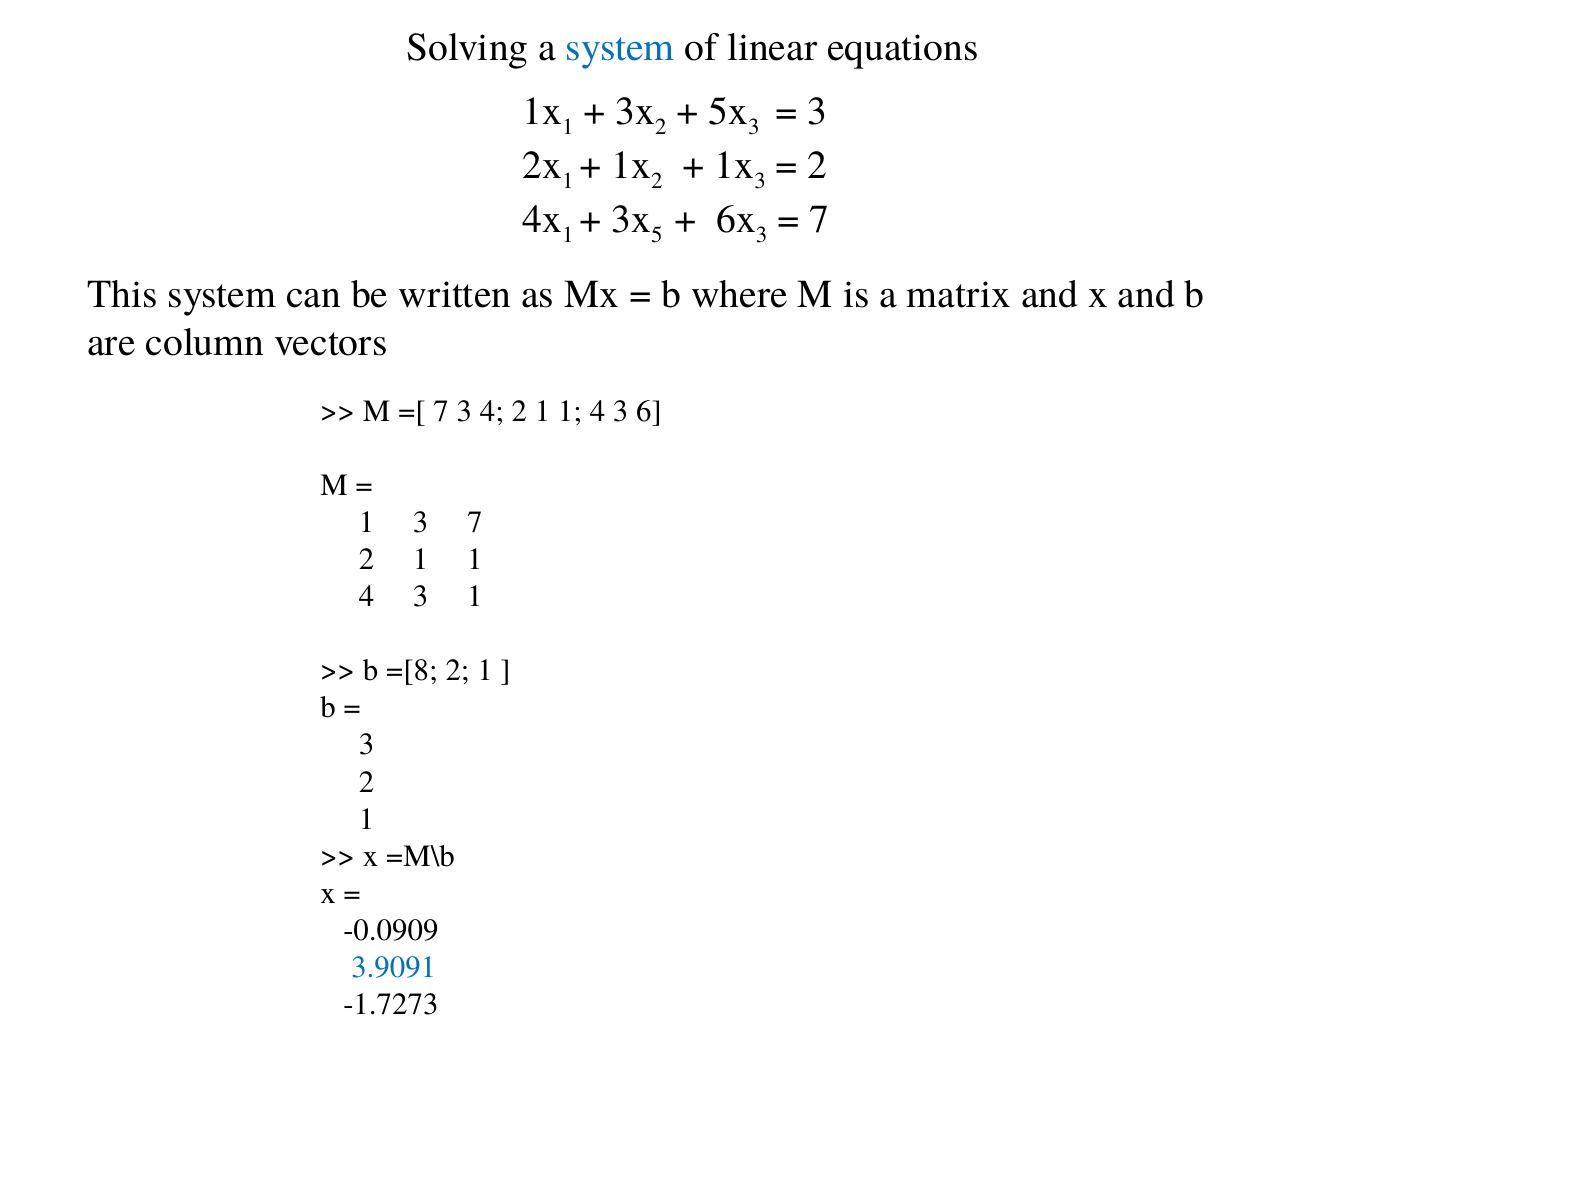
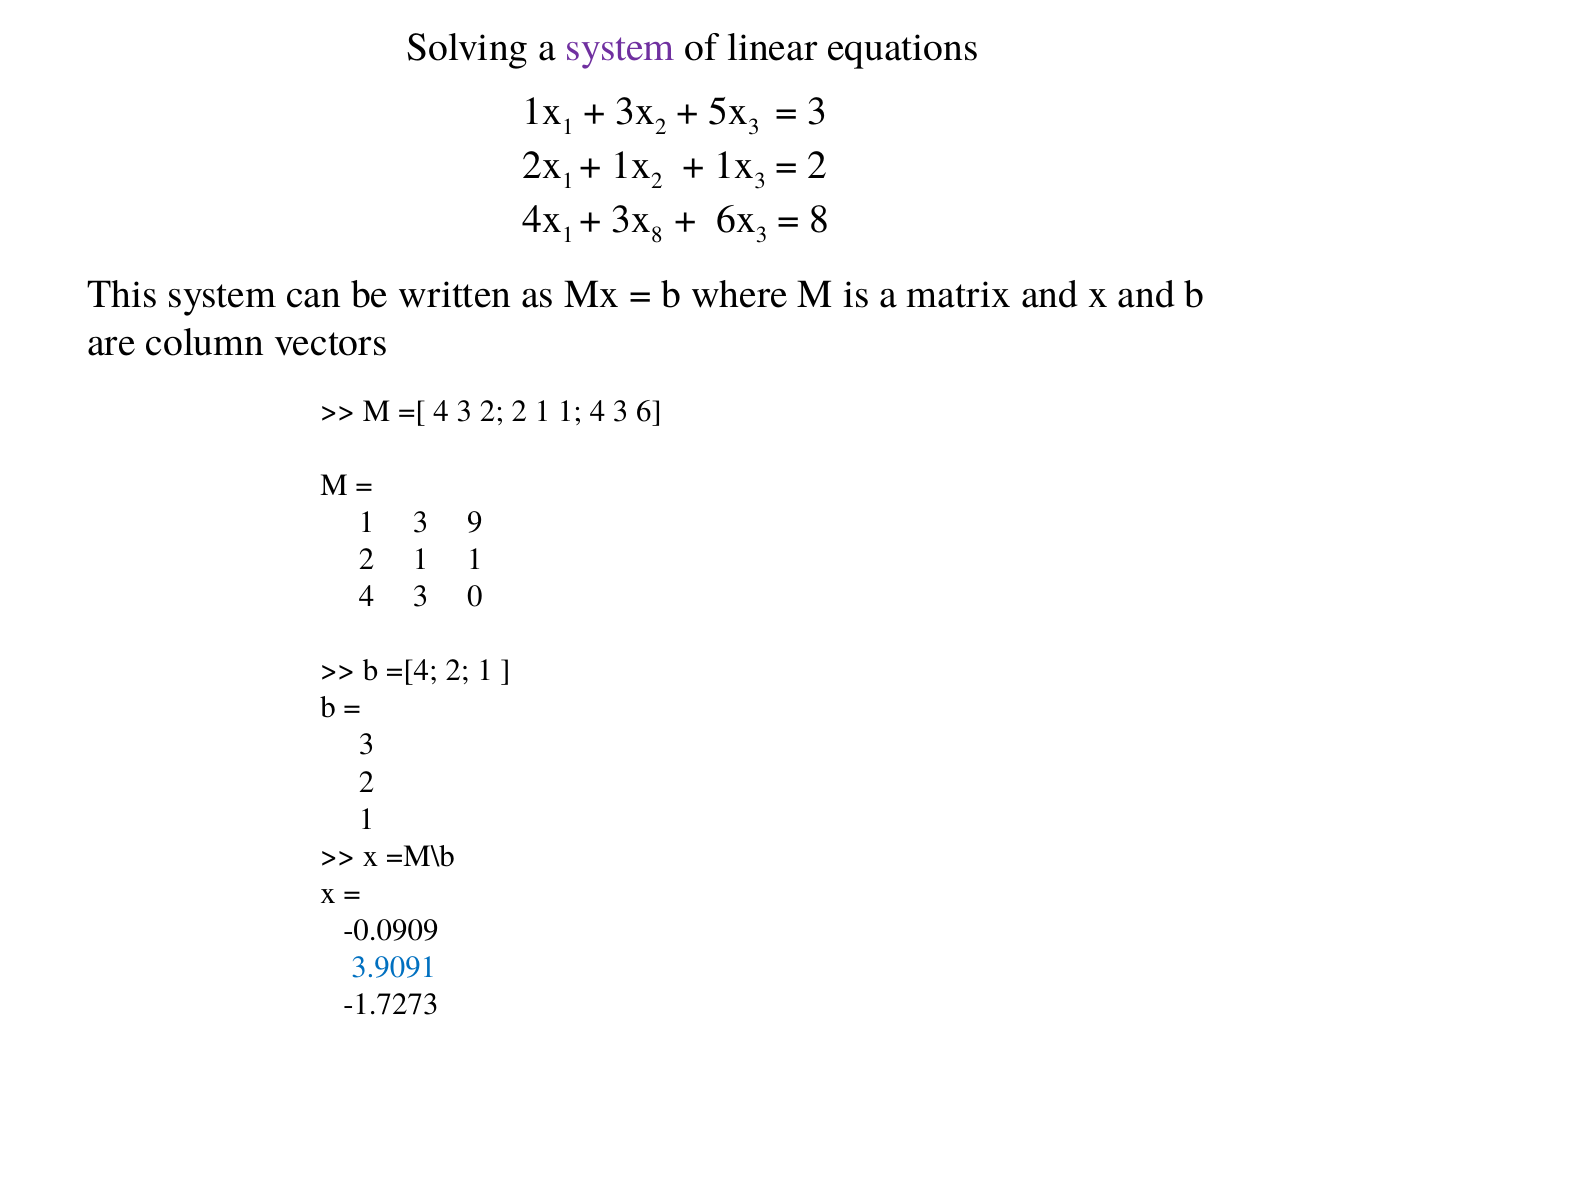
system colour: blue -> purple (620, 48)
5: 5 -> 8 (657, 235)
7: 7 -> 8 (819, 220)
7: 7 -> 4 (441, 411)
4: 4 -> 2 (492, 411)
3 7: 7 -> 9 (475, 523)
3 1: 1 -> 0 (475, 597)
=[8: =[8 -> =[4 (412, 671)
